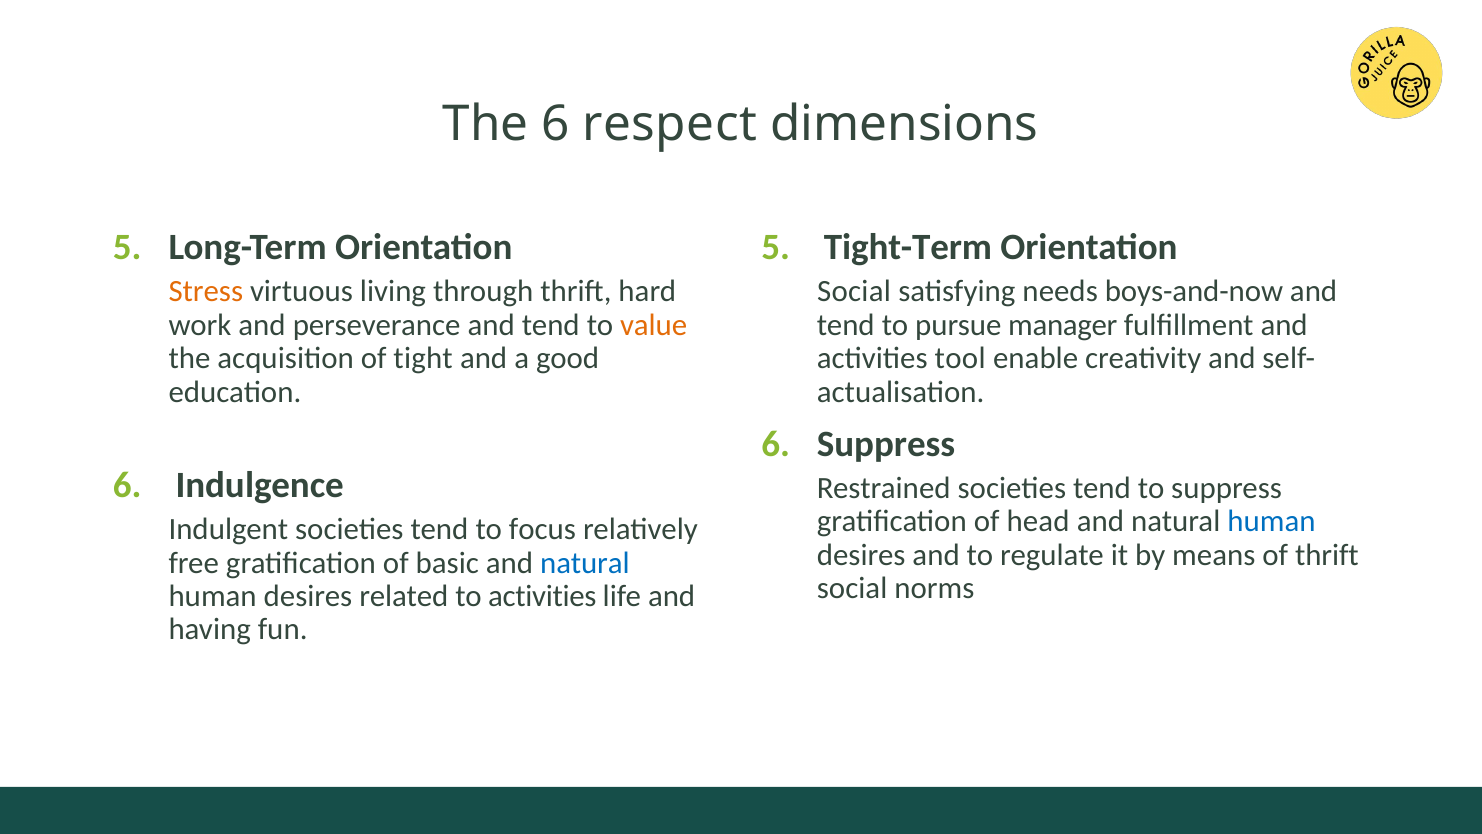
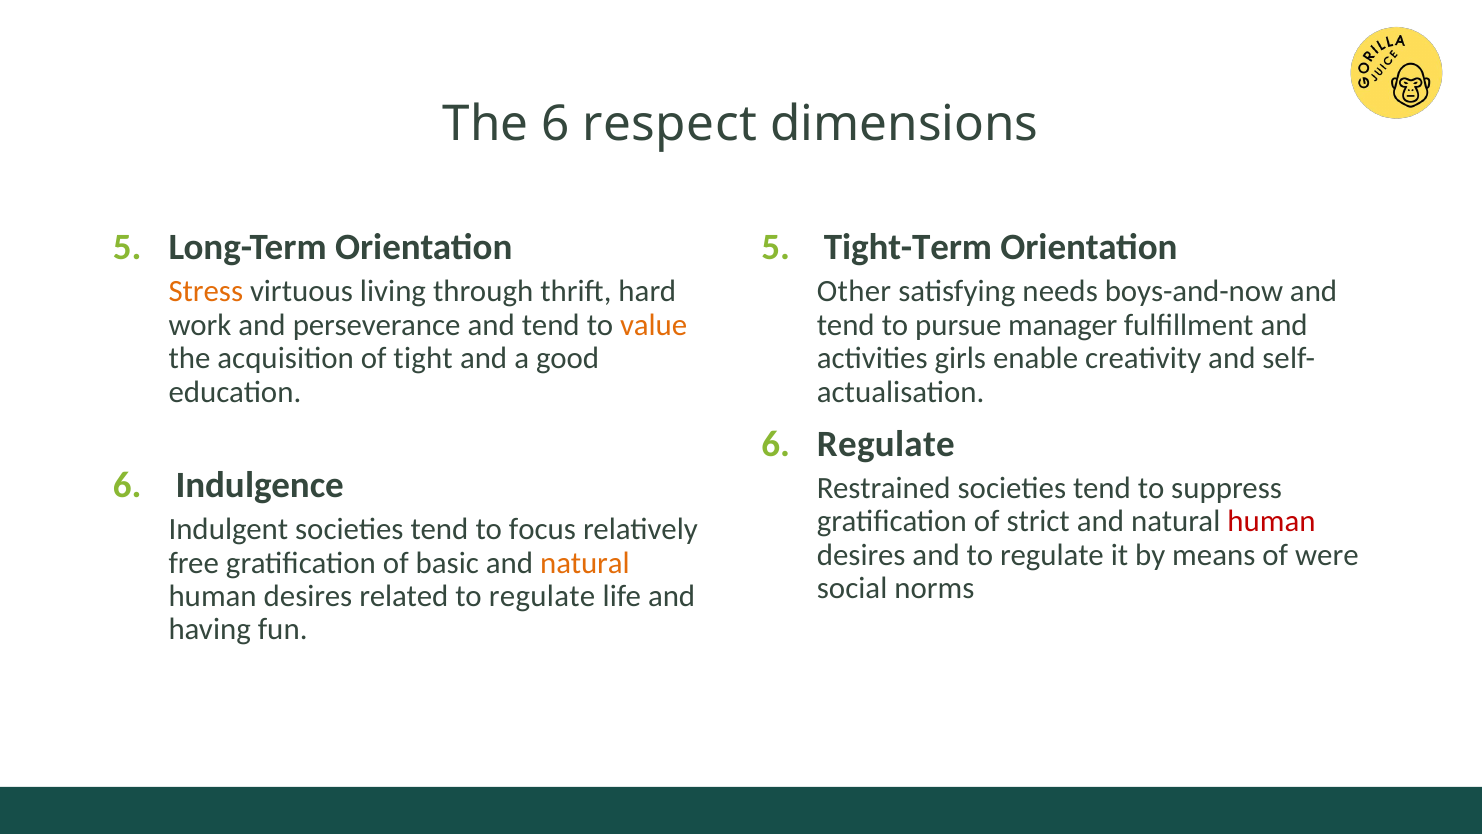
Social: Social -> Other (854, 292)
tool: tool -> girls (960, 358)
6 Suppress: Suppress -> Regulate (886, 444)
head: head -> strict (1038, 522)
human colour: blue -> red (1272, 522)
of thrift: thrift -> were (1327, 555)
natural colour: blue -> orange (585, 563)
related to activities: activities -> regulate (542, 596)
